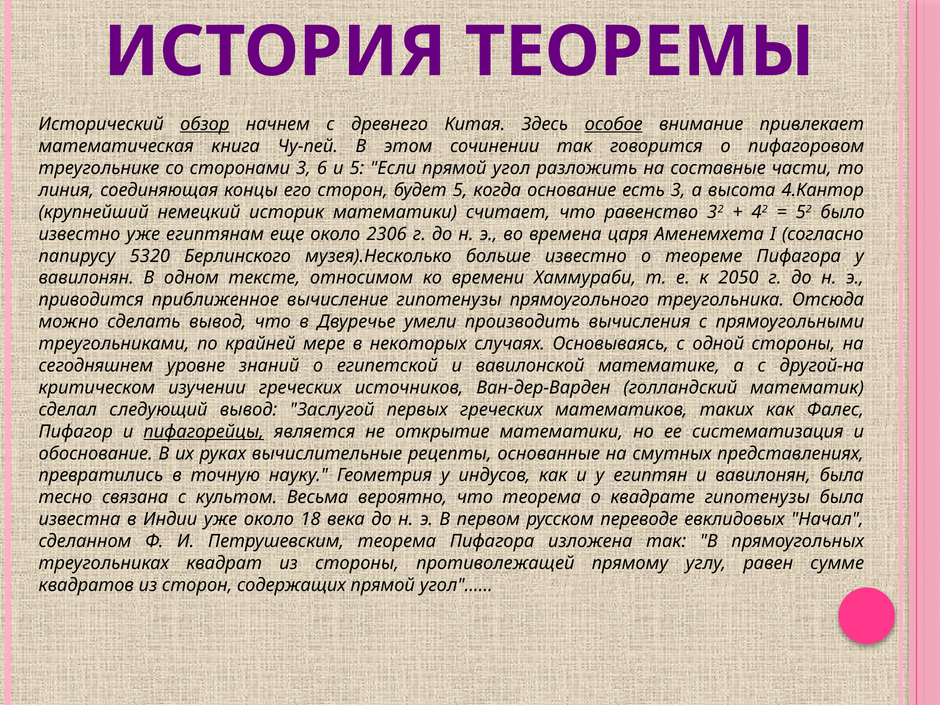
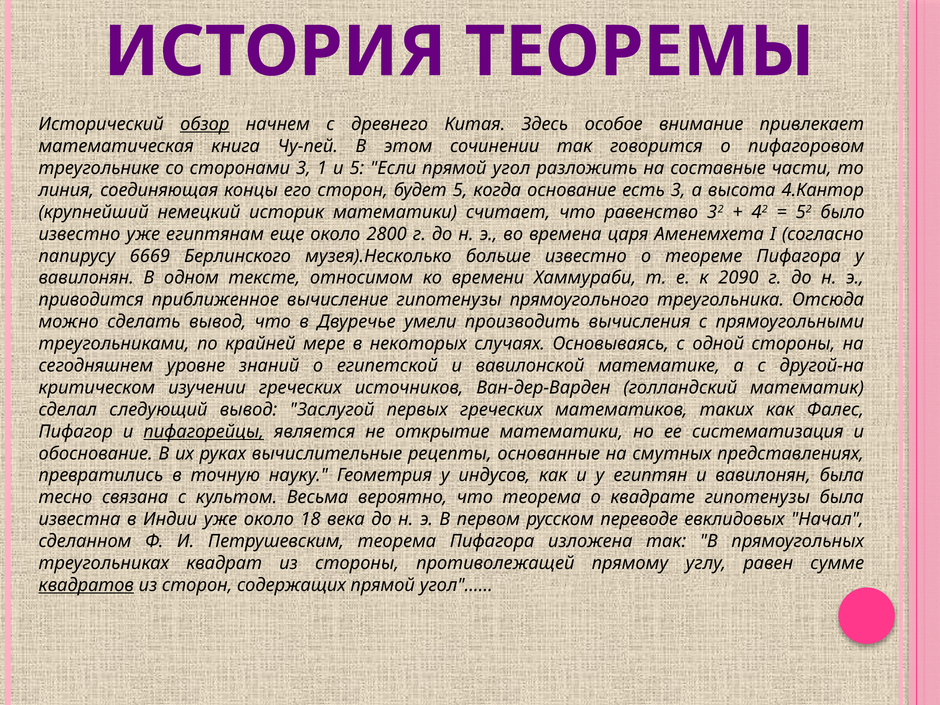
особое underline: present -> none (614, 124)
6: 6 -> 1 (322, 168)
2306: 2306 -> 2800 (387, 234)
5320: 5320 -> 6669 (150, 256)
2050: 2050 -> 2090 (738, 278)
квадратов underline: none -> present (86, 585)
